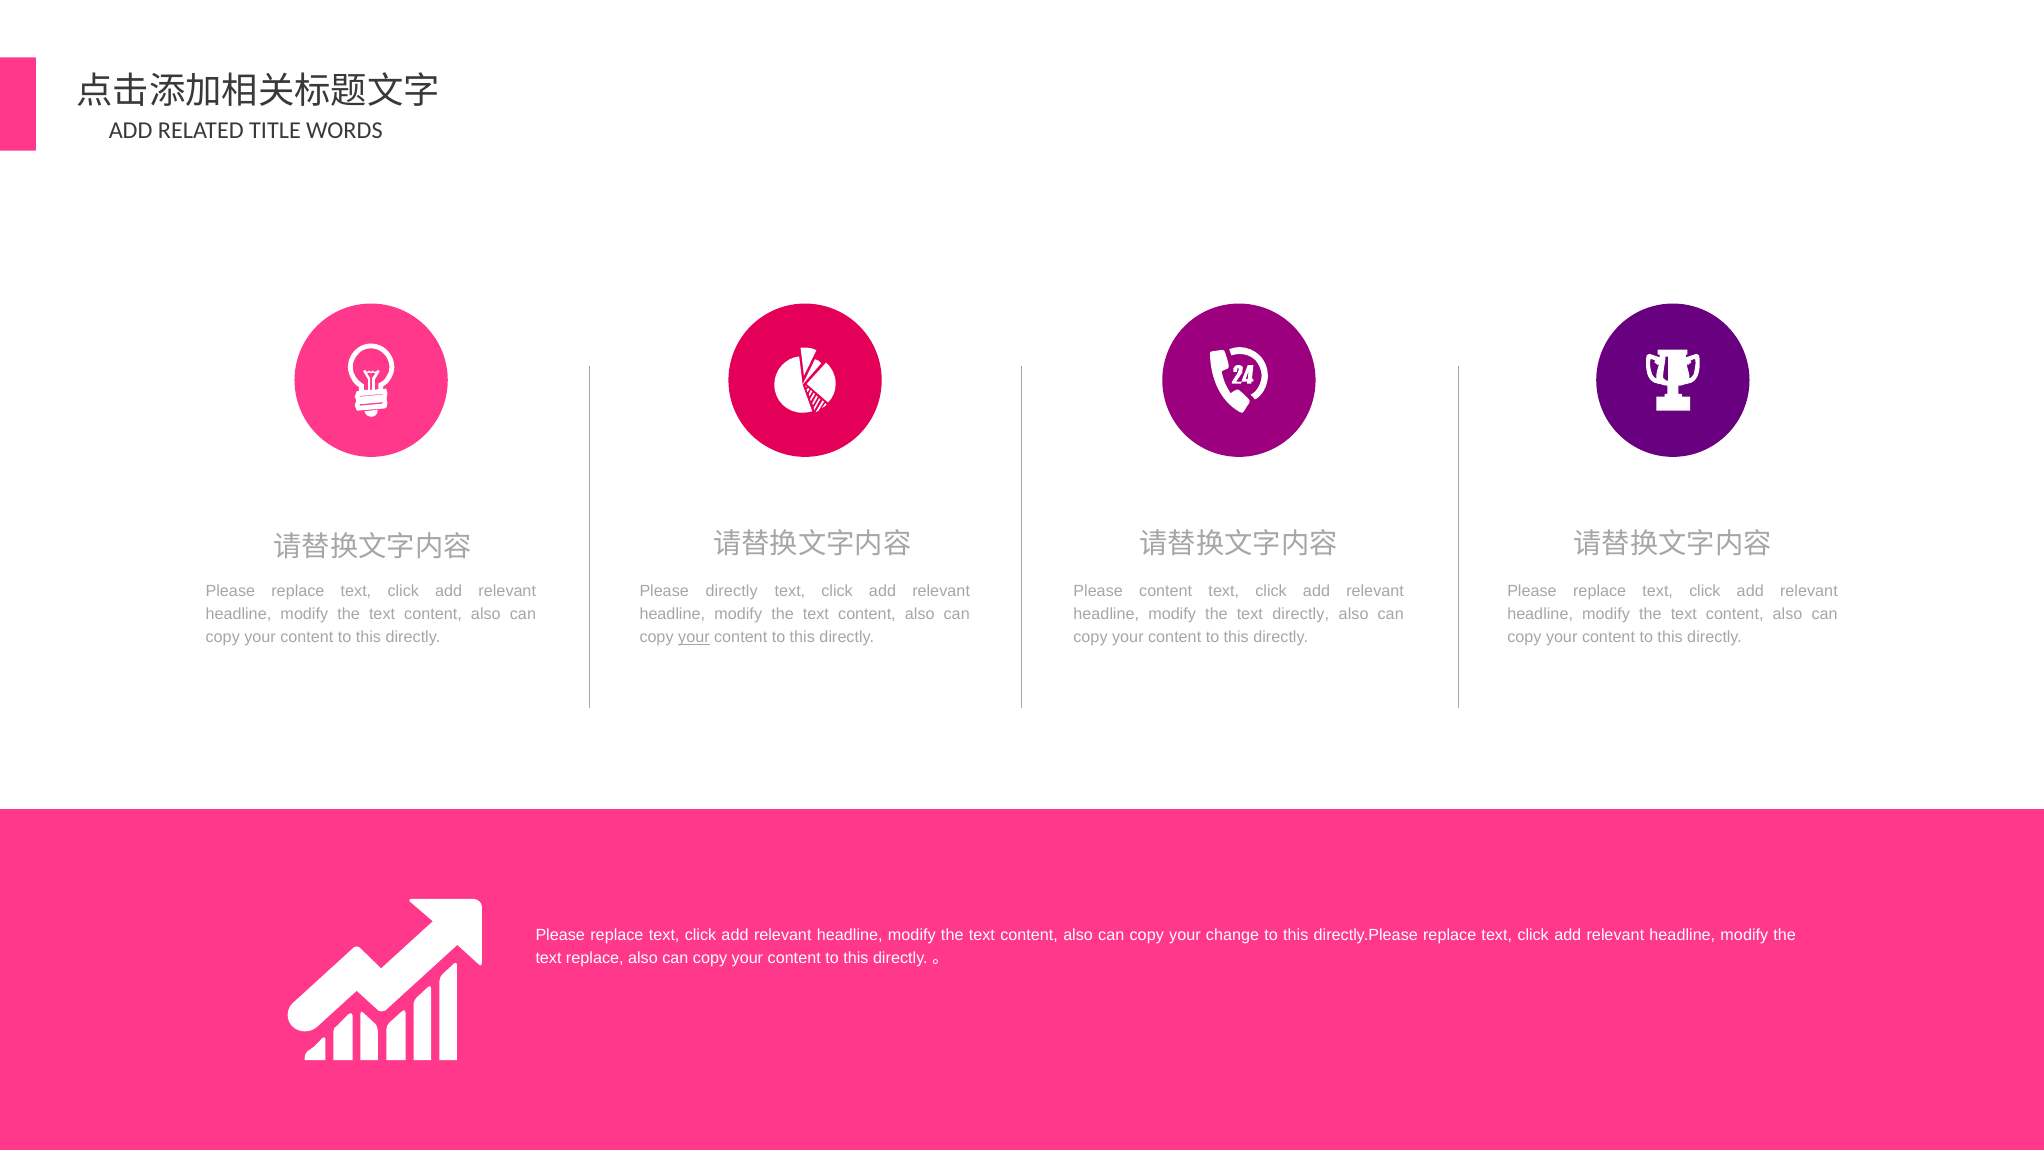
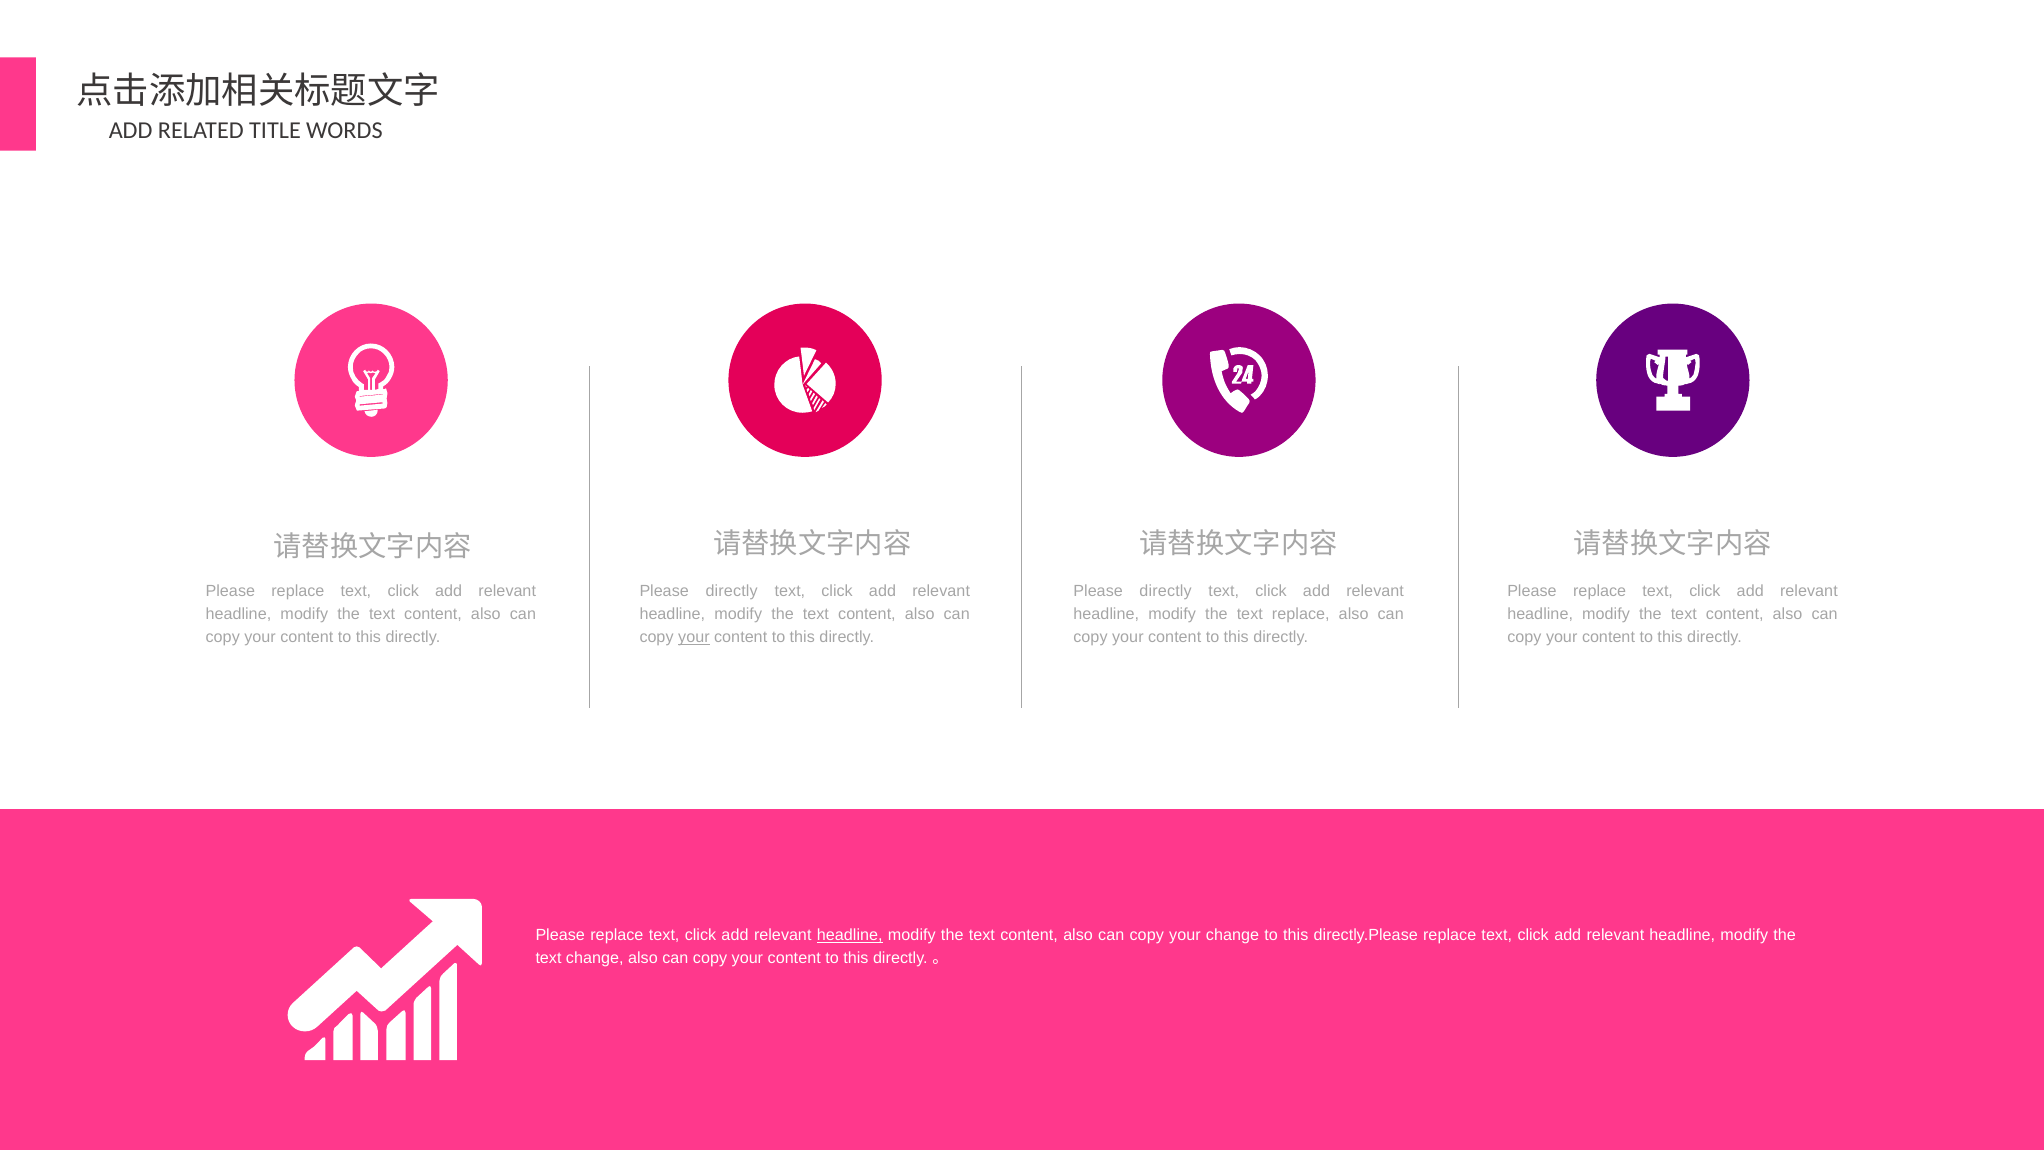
content: content -> directly (1166, 591)
text directly: directly -> replace (1301, 614)
headline underline: none -> present (850, 935)
text replace: replace -> change (595, 958)
